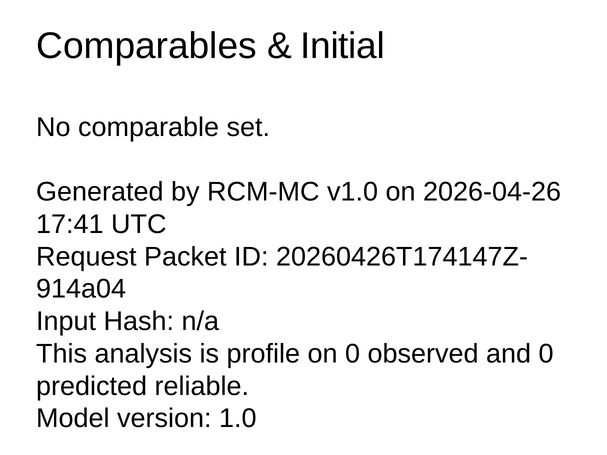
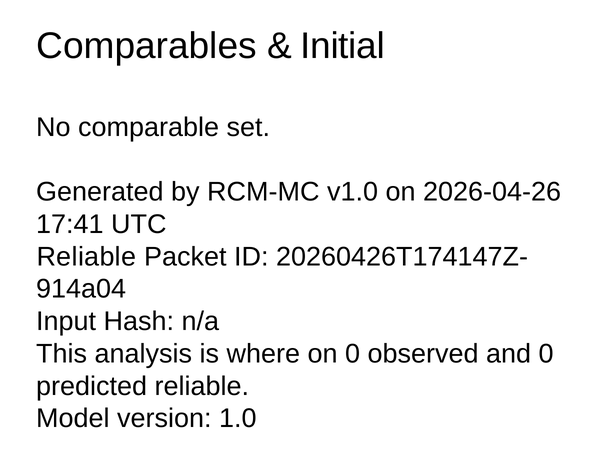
Request: Request -> Reliable (86, 257)
profile: profile -> where (263, 354)
